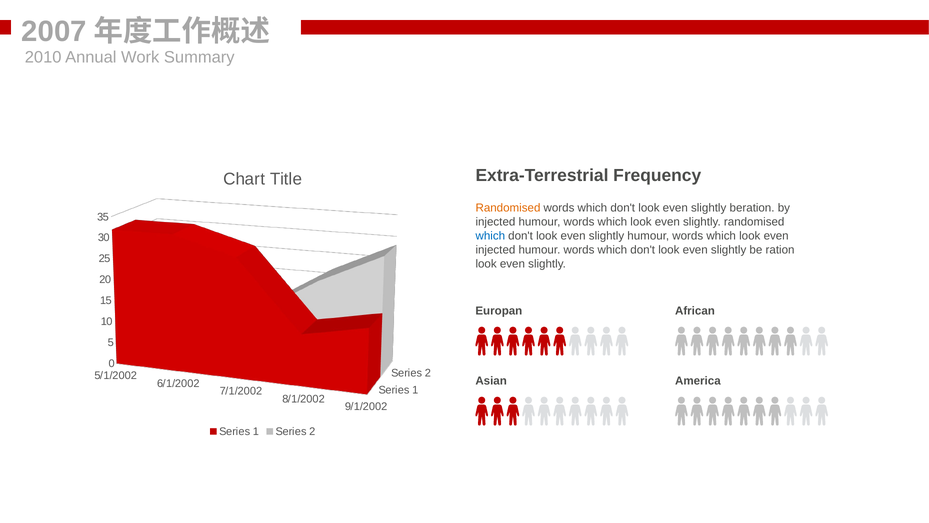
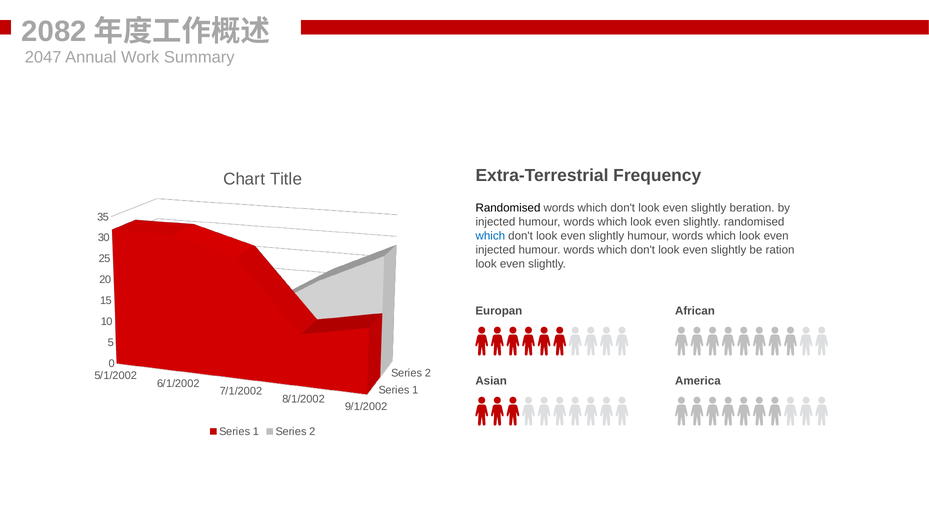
2007: 2007 -> 2082 (54, 31)
2010: 2010 -> 2047 (43, 57)
Randomised colour: orange -> black (508, 208)
